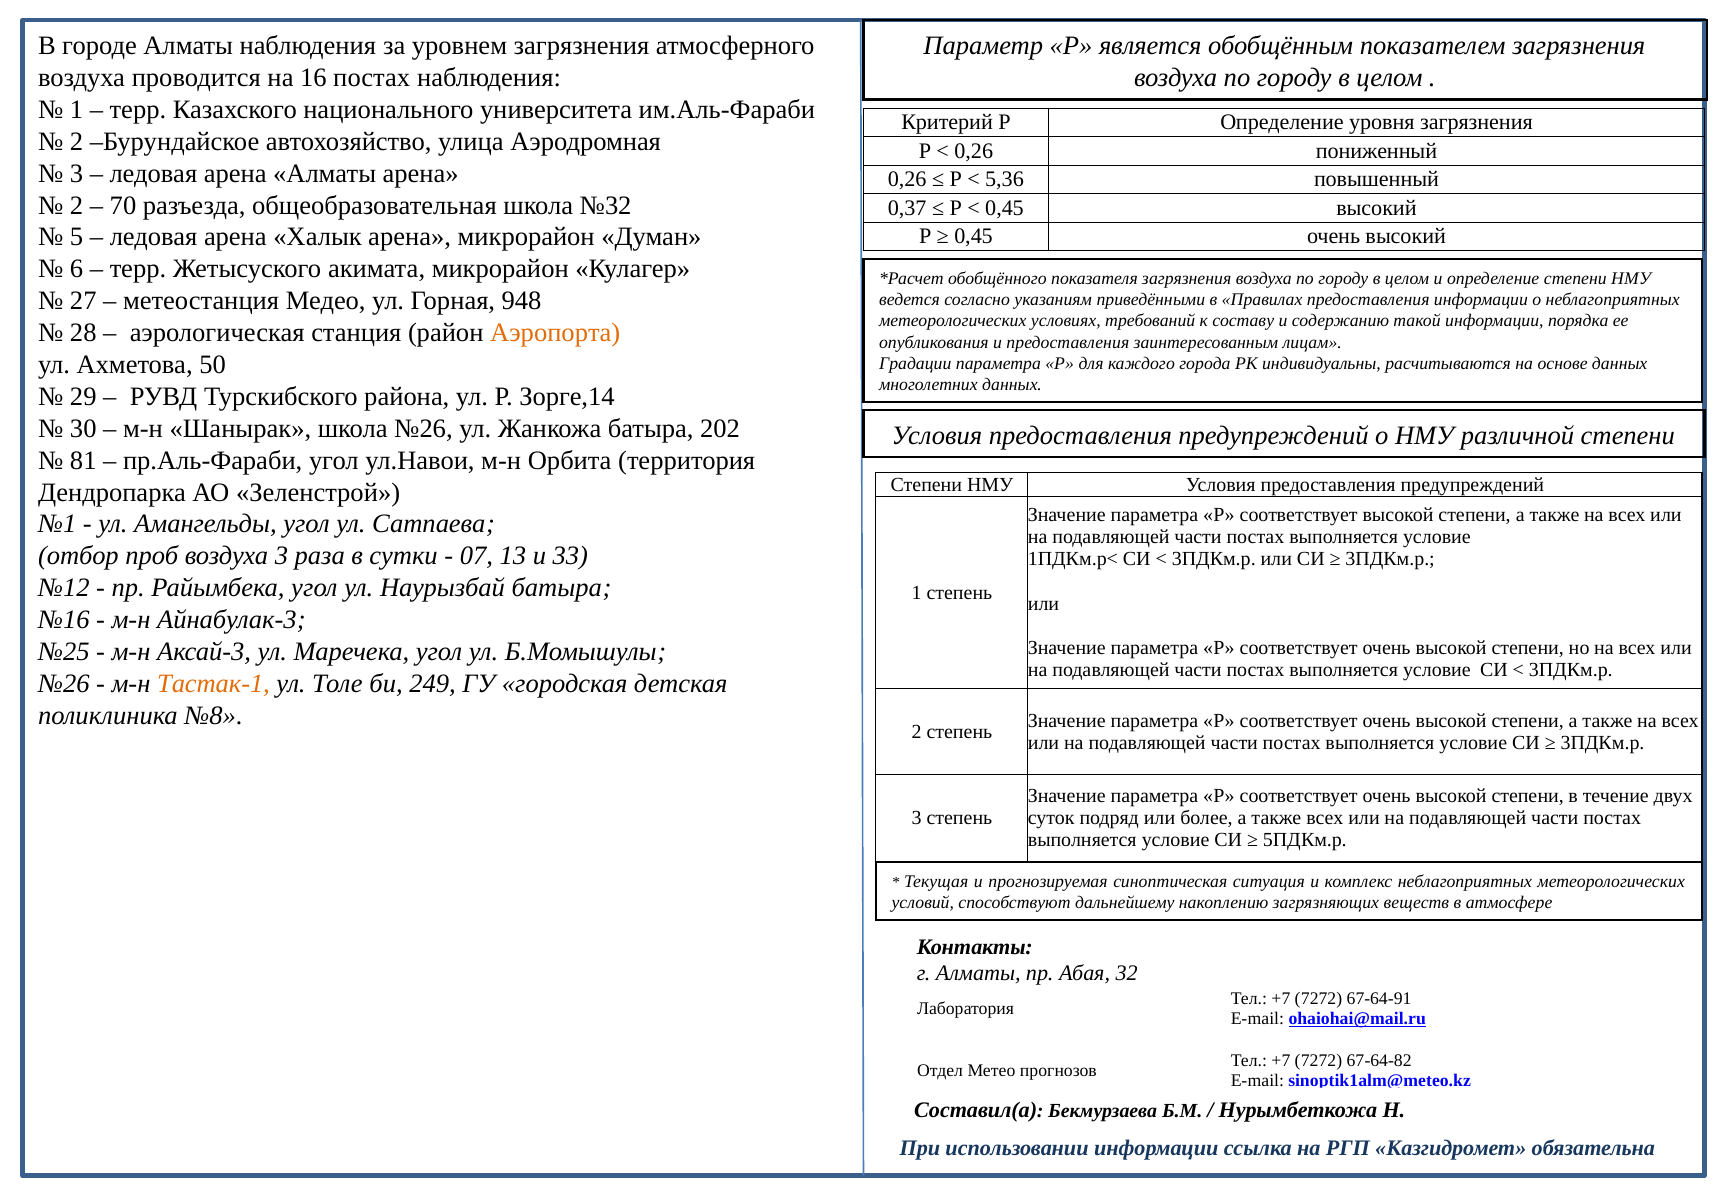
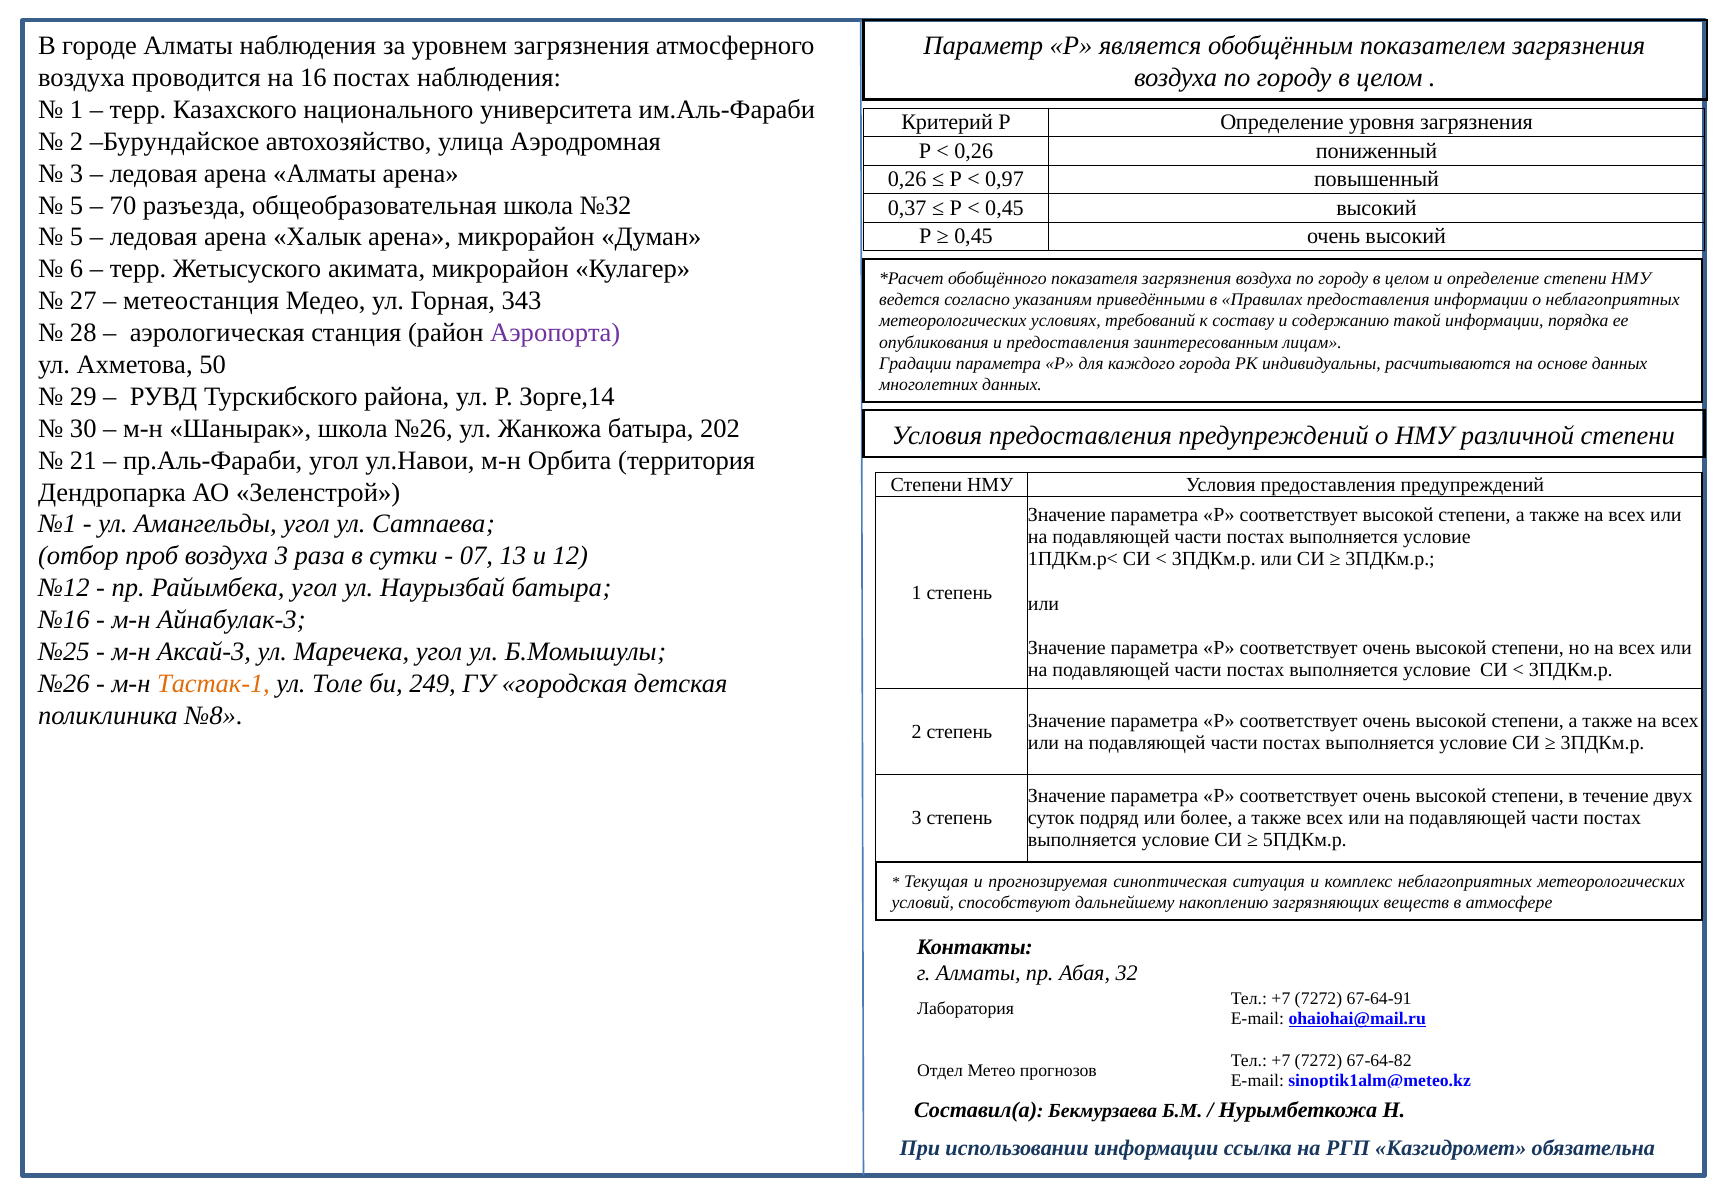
5,36: 5,36 -> 0,97 (1004, 179)
2: 2 -> 5 (77, 205)
948: 948 -> 343 (522, 301)
Аэропорта colour: orange -> purple (555, 333)
81: 81 -> 21 (83, 460)
33: 33 -> 12 (570, 556)
